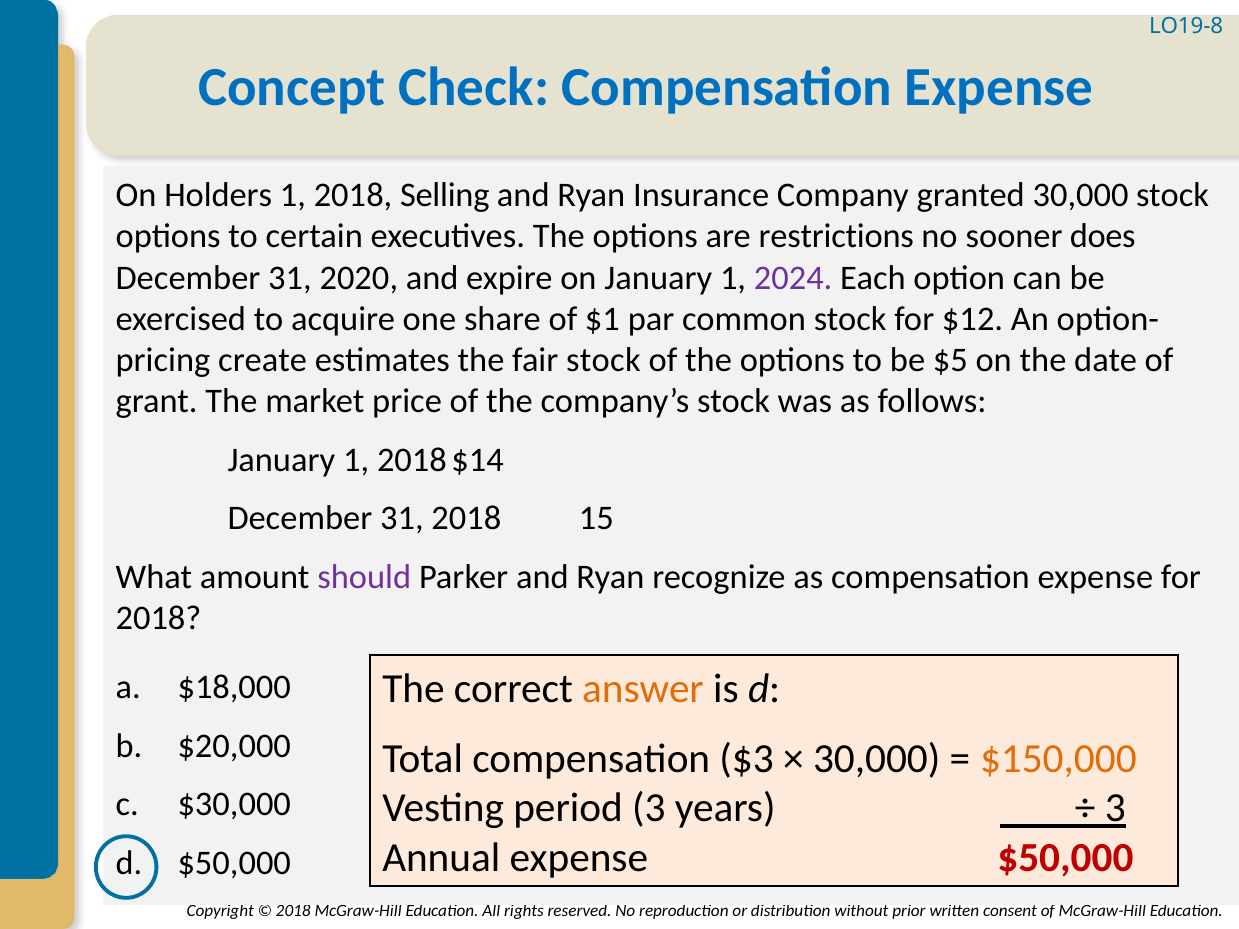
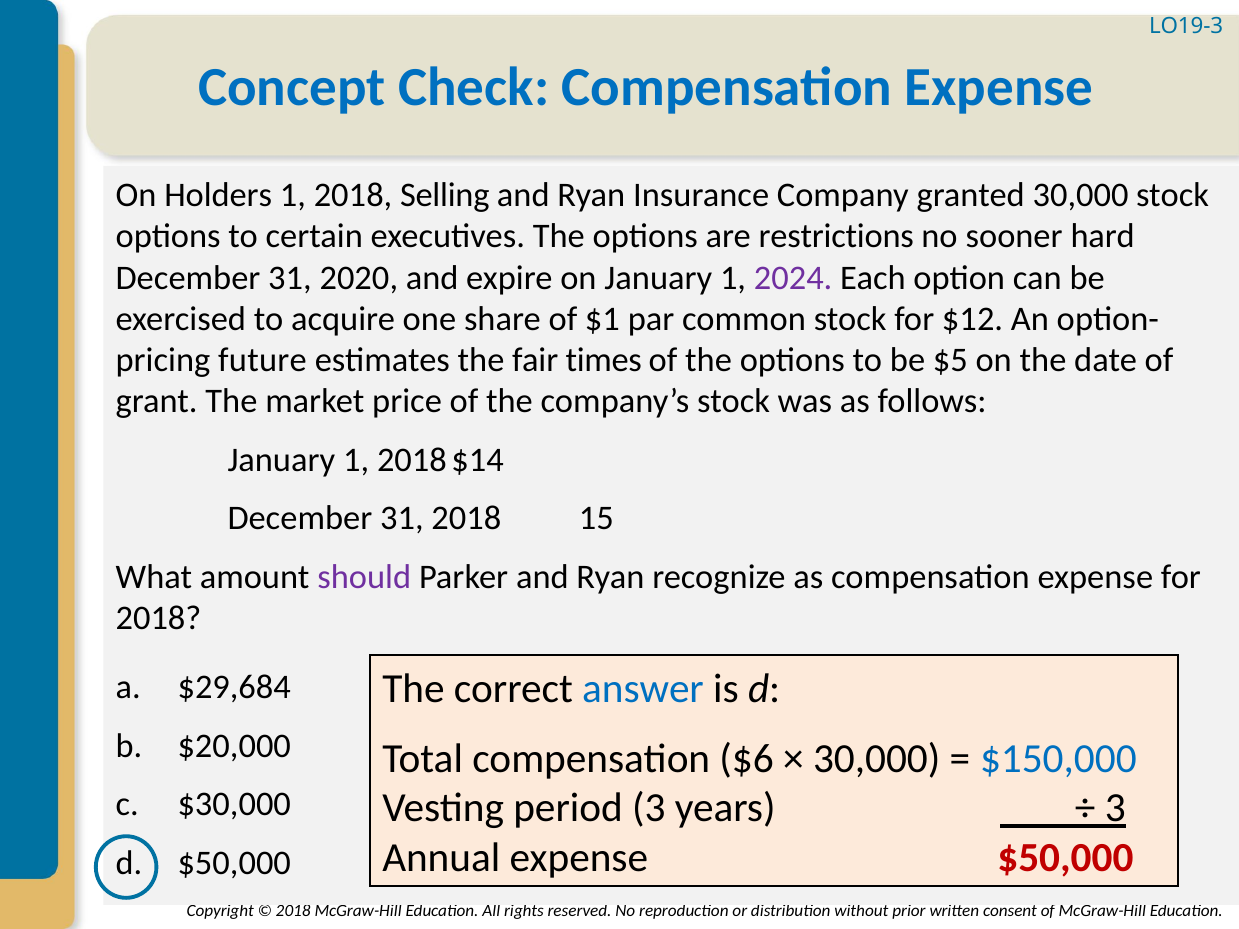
LO19-8: LO19-8 -> LO19-3 (1186, 26)
does: does -> hard (1103, 236)
create: create -> future (262, 360)
fair stock: stock -> times (604, 360)
answer colour: orange -> blue (643, 689)
$18,000: $18,000 -> $29,684 (234, 687)
$3: $3 -> $6 (747, 759)
$150,000 colour: orange -> blue (1058, 759)
